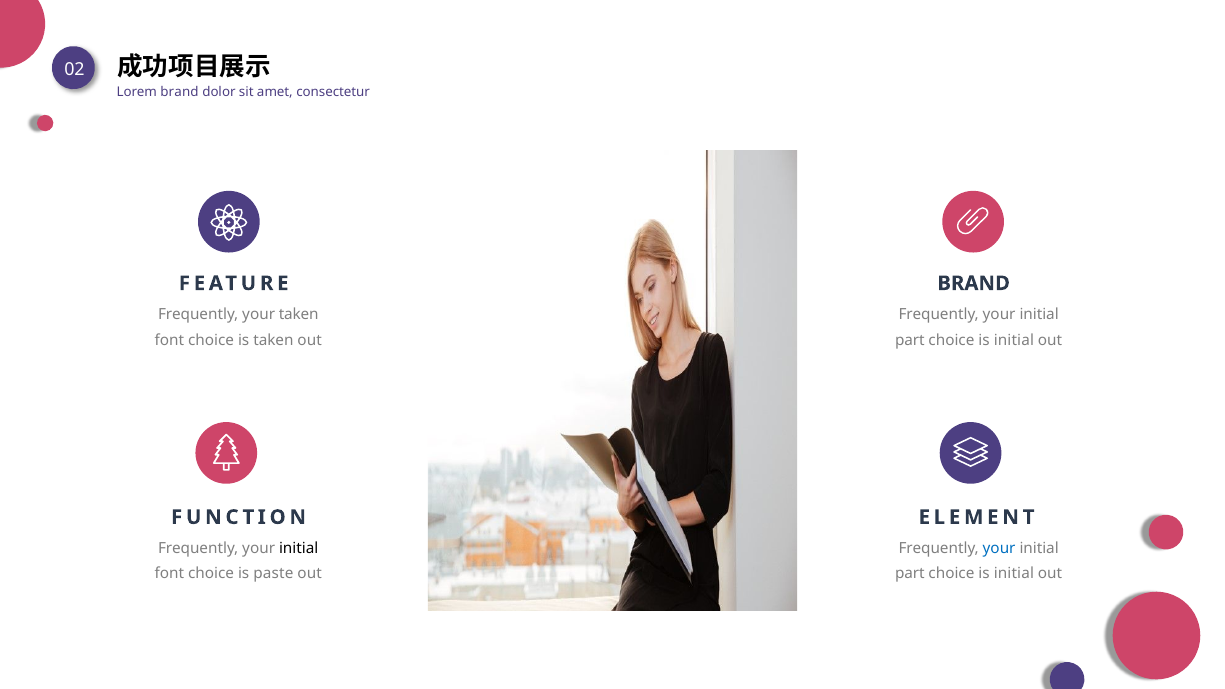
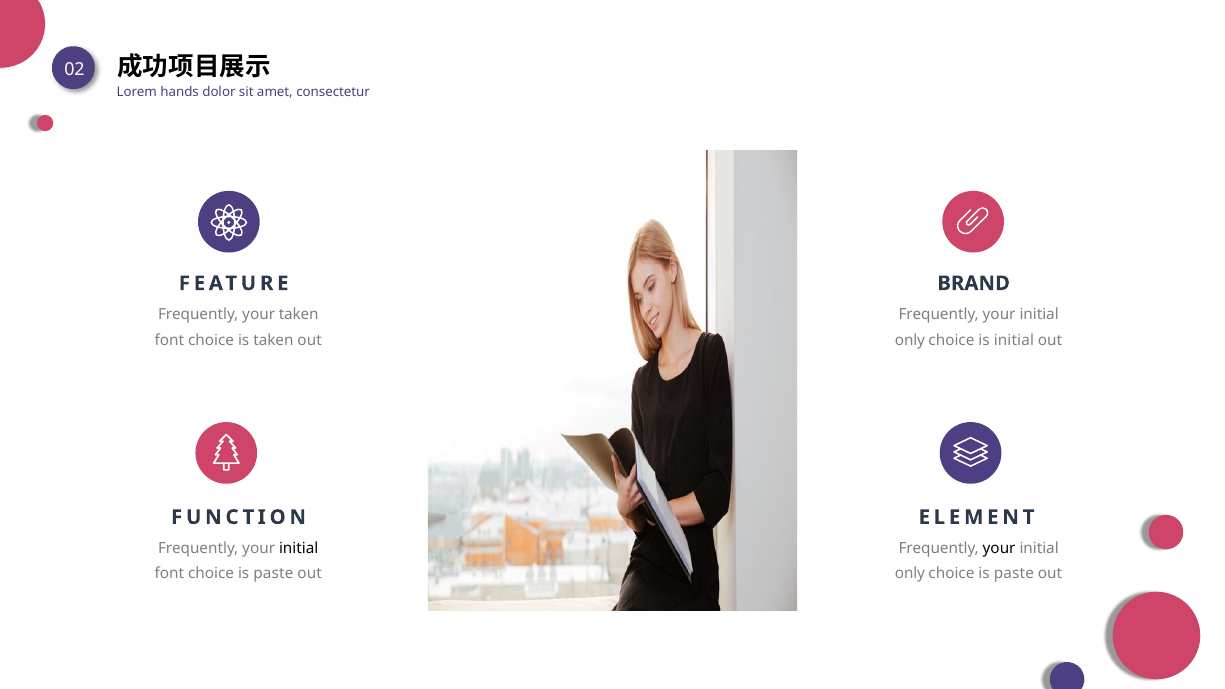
Lorem brand: brand -> hands (180, 92)
part: part -> only (910, 341)
your colour: blue -> black (999, 548)
part: part -> only (910, 574)
initial: initial -> paste (1014, 574)
